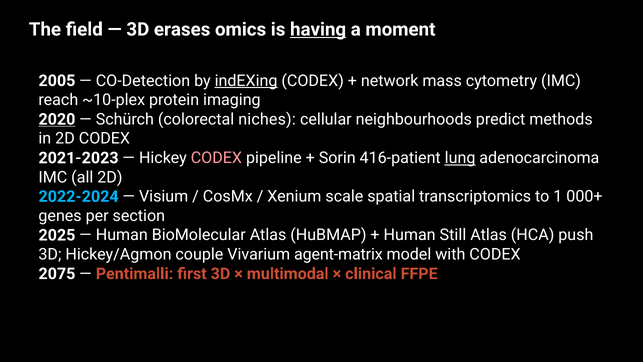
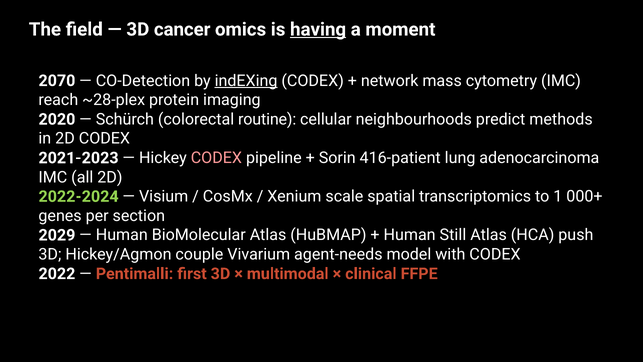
erases: erases -> cancer (182, 29)
2005: 2005 -> 2070 (57, 81)
~10-plex: ~10-plex -> ~28-plex (114, 100)
2020 underline: present -> none (57, 119)
niches: niches -> routine (267, 119)
lung underline: present -> none (460, 158)
2022-2024 colour: light blue -> light green (79, 196)
2025: 2025 -> 2029 (57, 235)
agent-matrix: agent-matrix -> agent-needs (338, 254)
2075: 2075 -> 2022 (57, 274)
